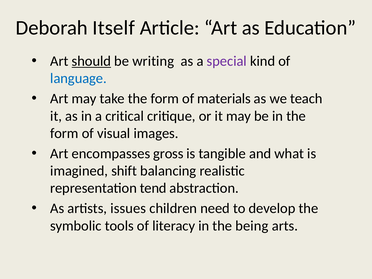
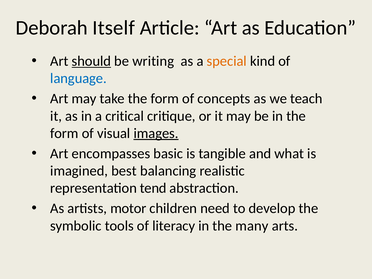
special colour: purple -> orange (227, 61)
materials: materials -> concepts (224, 99)
images underline: none -> present (156, 133)
gross: gross -> basic (168, 154)
shift: shift -> best (124, 171)
issues: issues -> motor (128, 208)
being: being -> many (252, 226)
